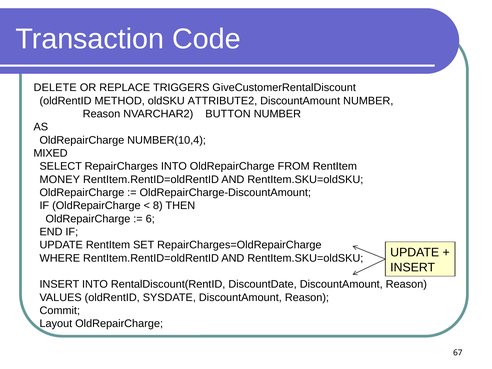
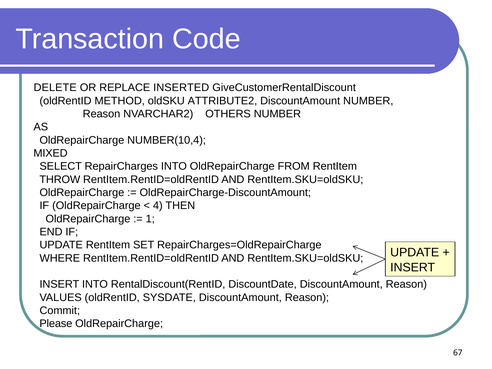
TRIGGERS: TRIGGERS -> INSERTED (181, 88)
BUTTON: BUTTON -> OTHERS (228, 114)
MONEY: MONEY -> THROW (60, 179)
8: 8 -> 4 (158, 206)
6: 6 -> 1 (150, 219)
Layout: Layout -> Please (56, 324)
